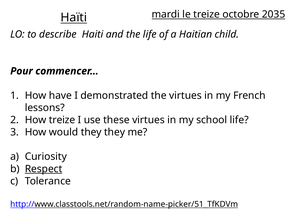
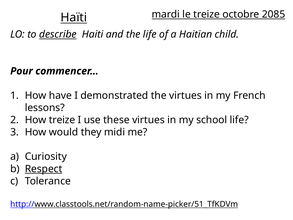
2035: 2035 -> 2085 (274, 14)
describe underline: none -> present (58, 34)
they they: they -> midi (115, 132)
